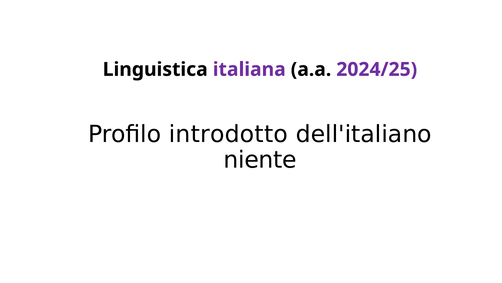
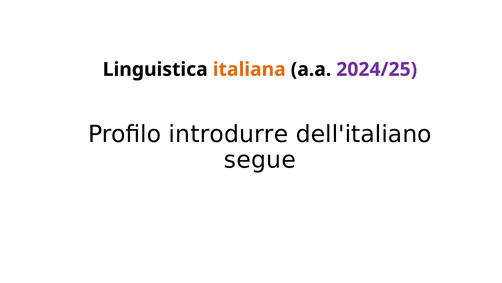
italiana colour: purple -> orange (249, 69)
introdotto: introdotto -> introdurre (228, 134)
niente: niente -> segue (260, 160)
